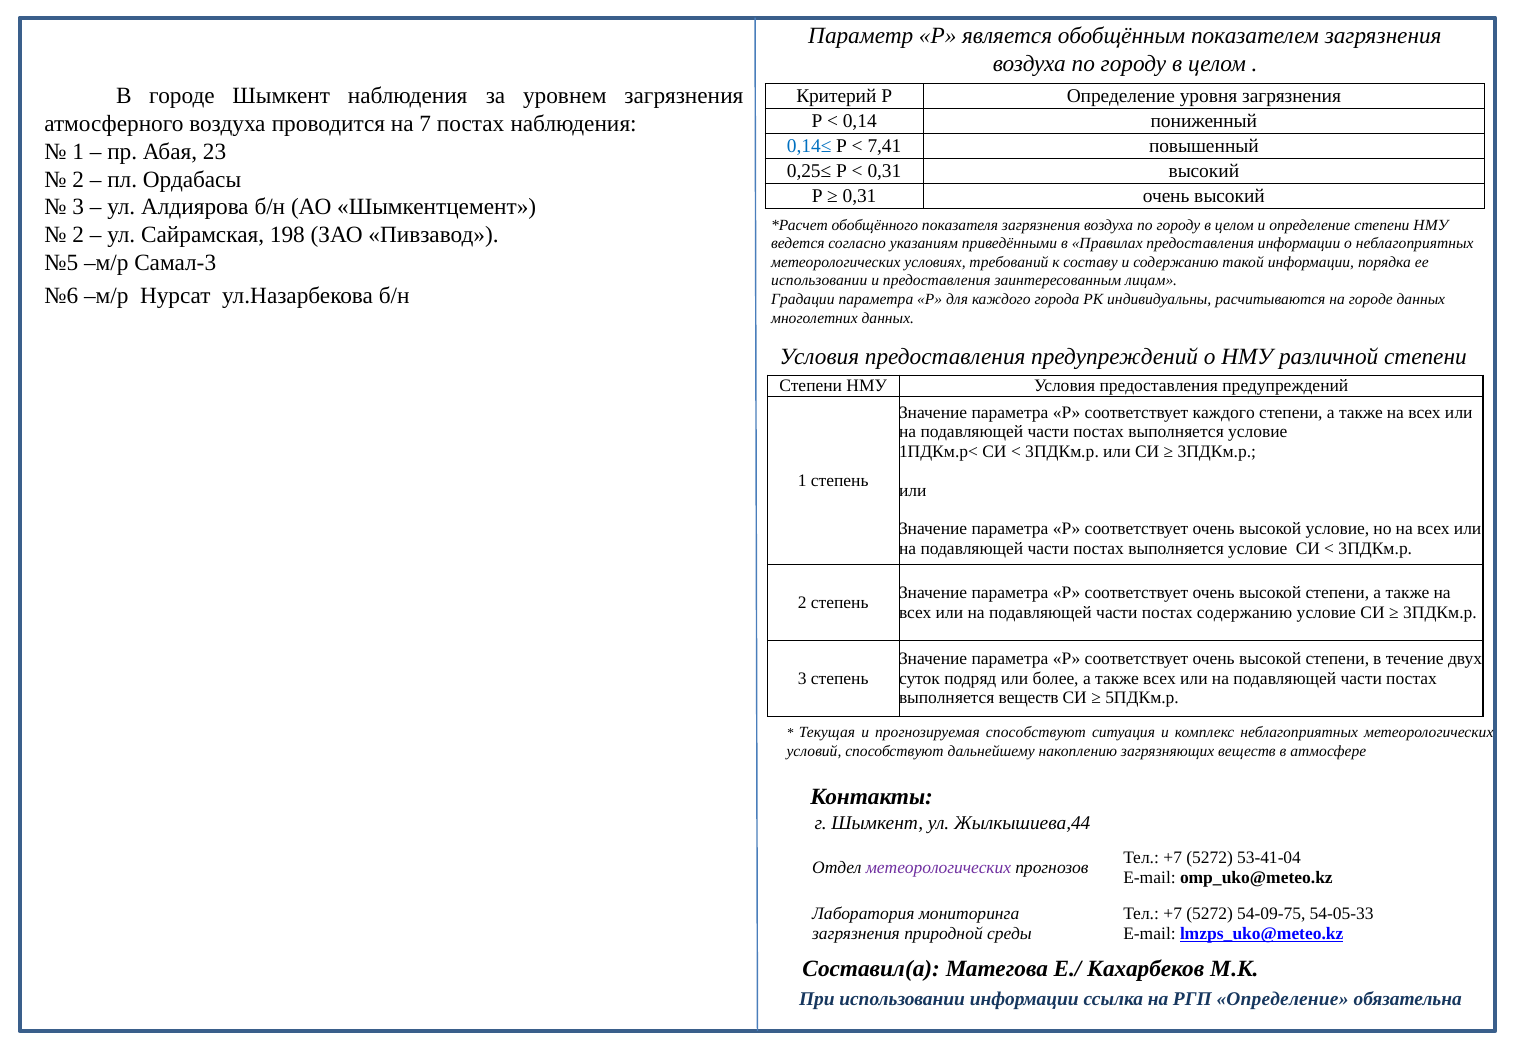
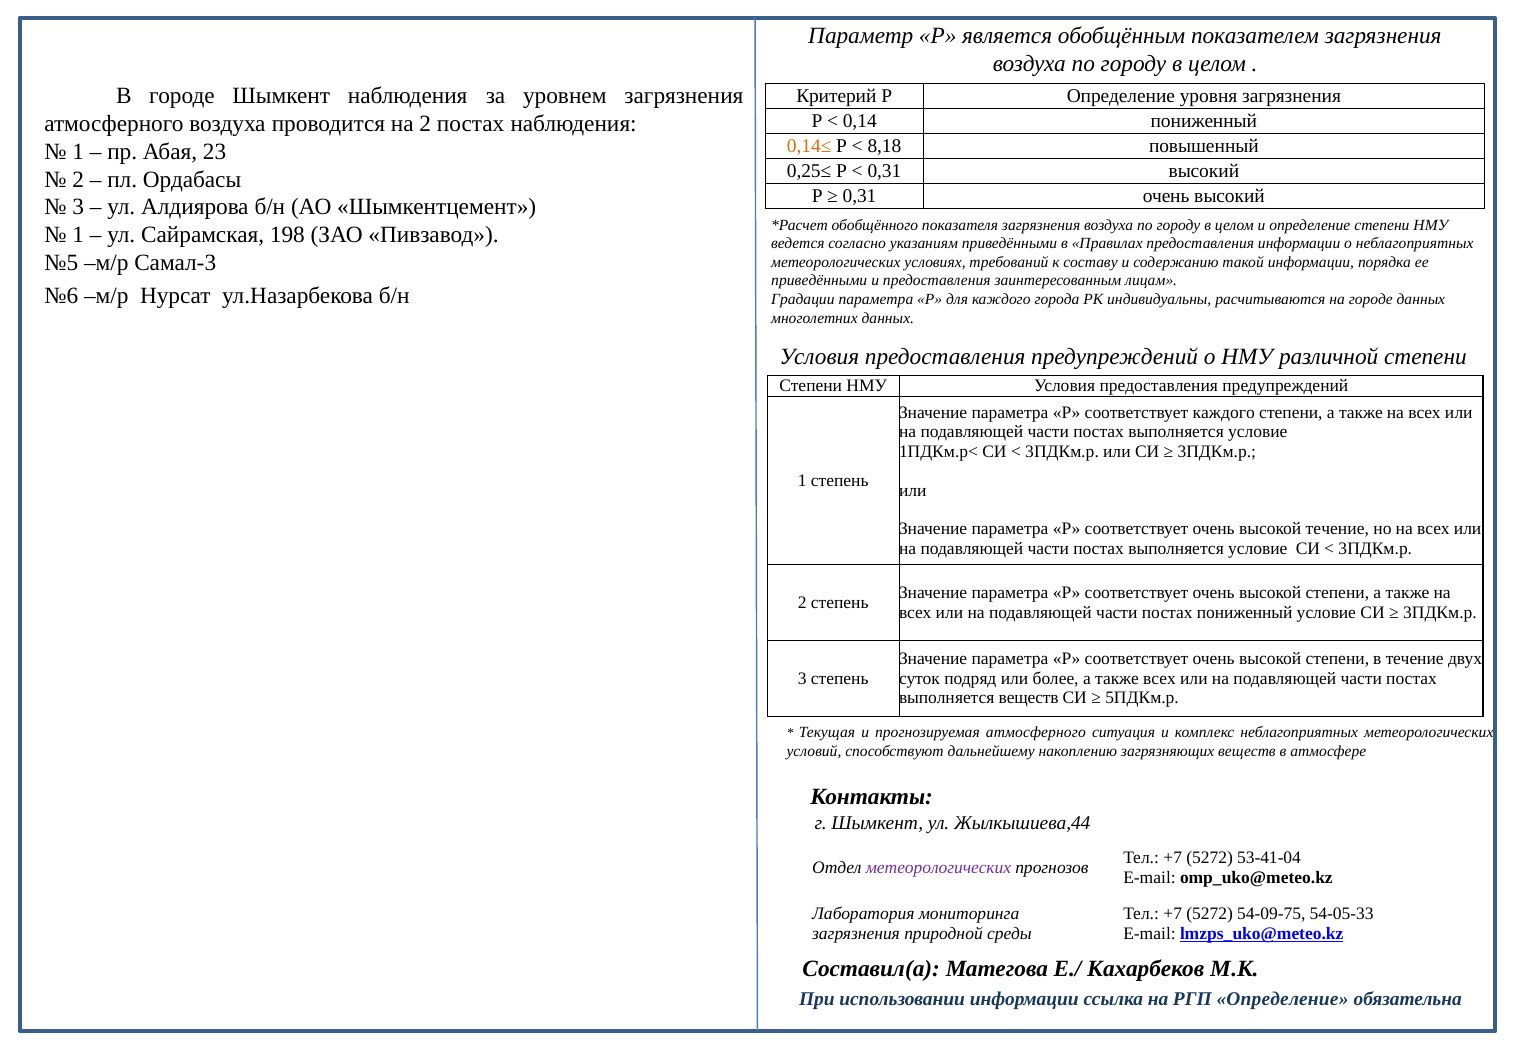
на 7: 7 -> 2 (425, 123)
0,14≤ colour: blue -> orange (809, 146)
7,41: 7,41 -> 8,18 (884, 146)
2: 2 -> 1 (78, 235)
использовании: использовании -> приведёнными (819, 281)
высокой условие: условие -> течение (1337, 529)
постах содержанию: содержанию -> пониженный (1245, 612)
прогнозируемая способствуют: способствуют -> атмосферного (1036, 733)
